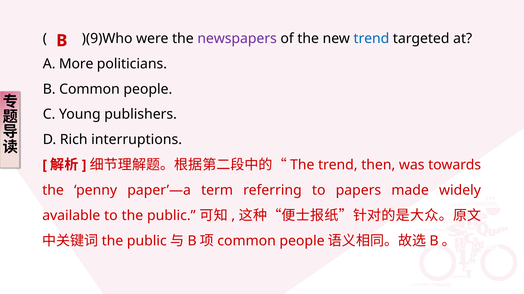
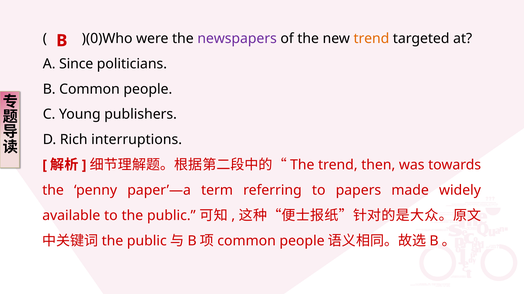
)(9)Who: )(9)Who -> )(0)Who (107, 39)
trend colour: blue -> orange (371, 39)
More: More -> Since (76, 64)
